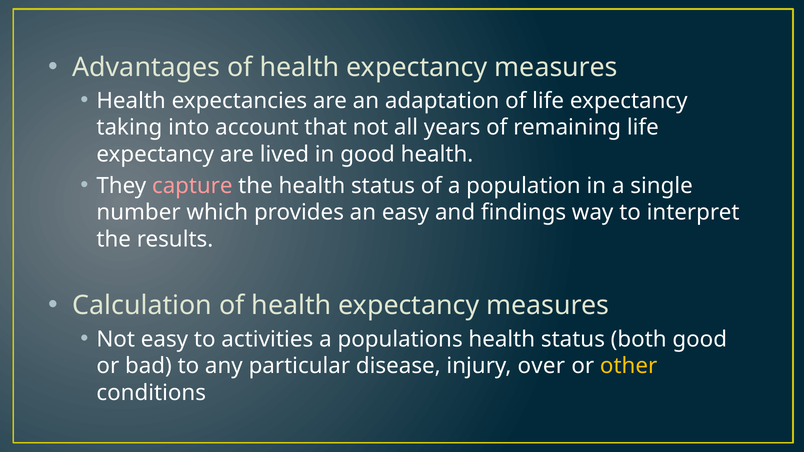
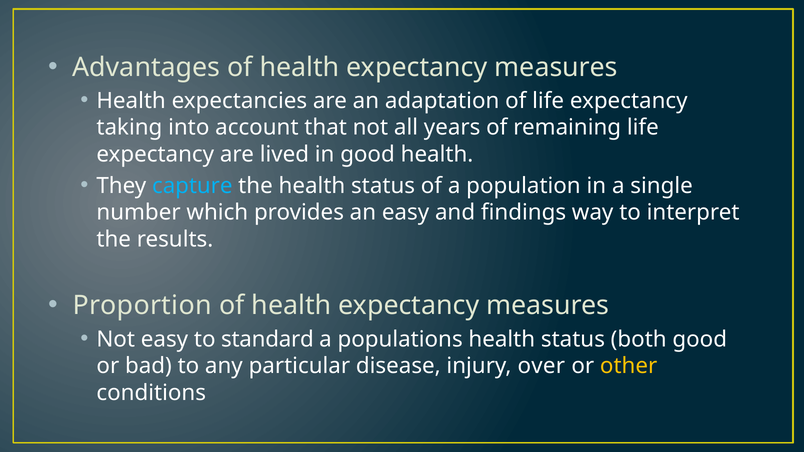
capture colour: pink -> light blue (192, 186)
Calculation: Calculation -> Proportion (142, 306)
activities: activities -> standard (267, 339)
